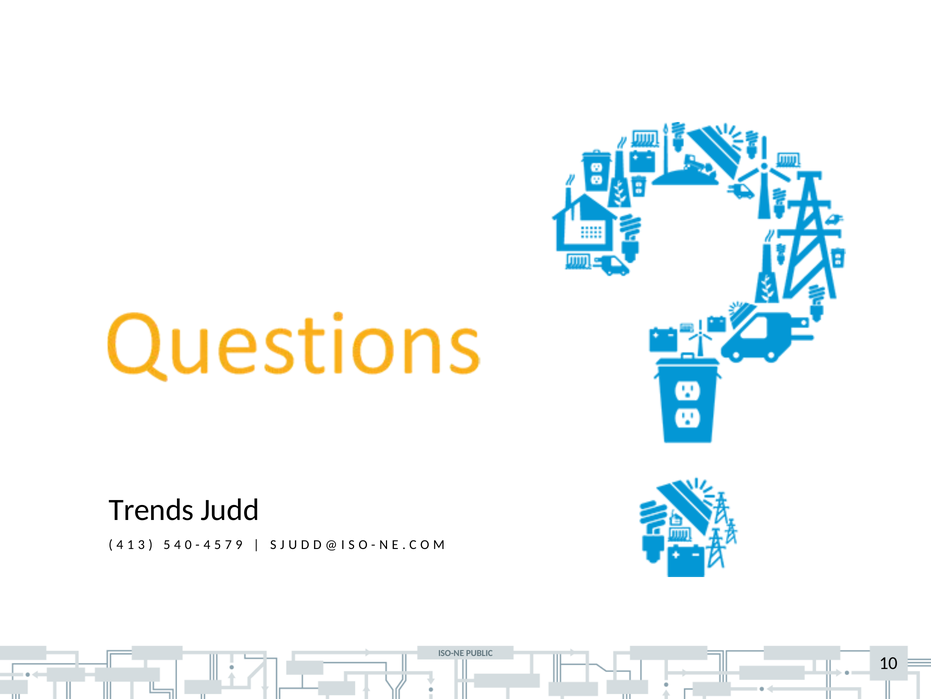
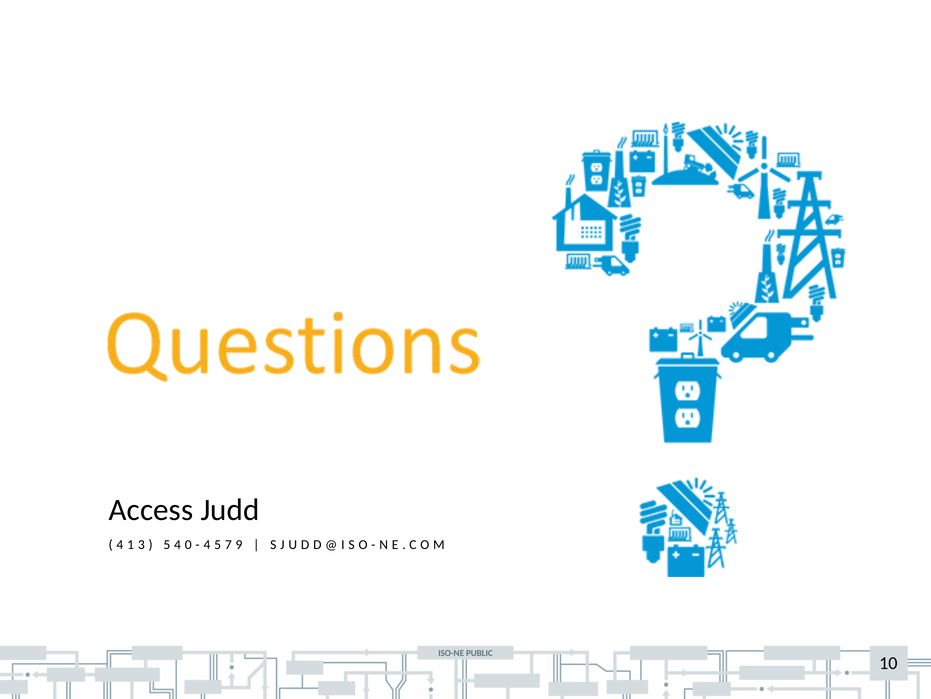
Trends: Trends -> Access (151, 510)
